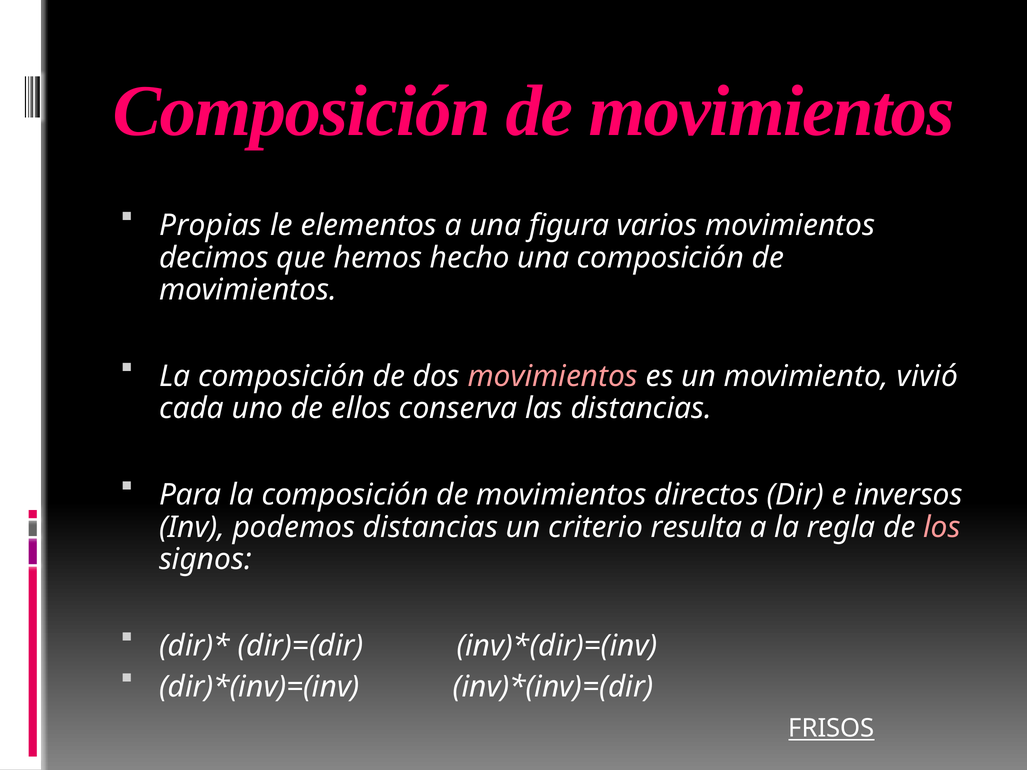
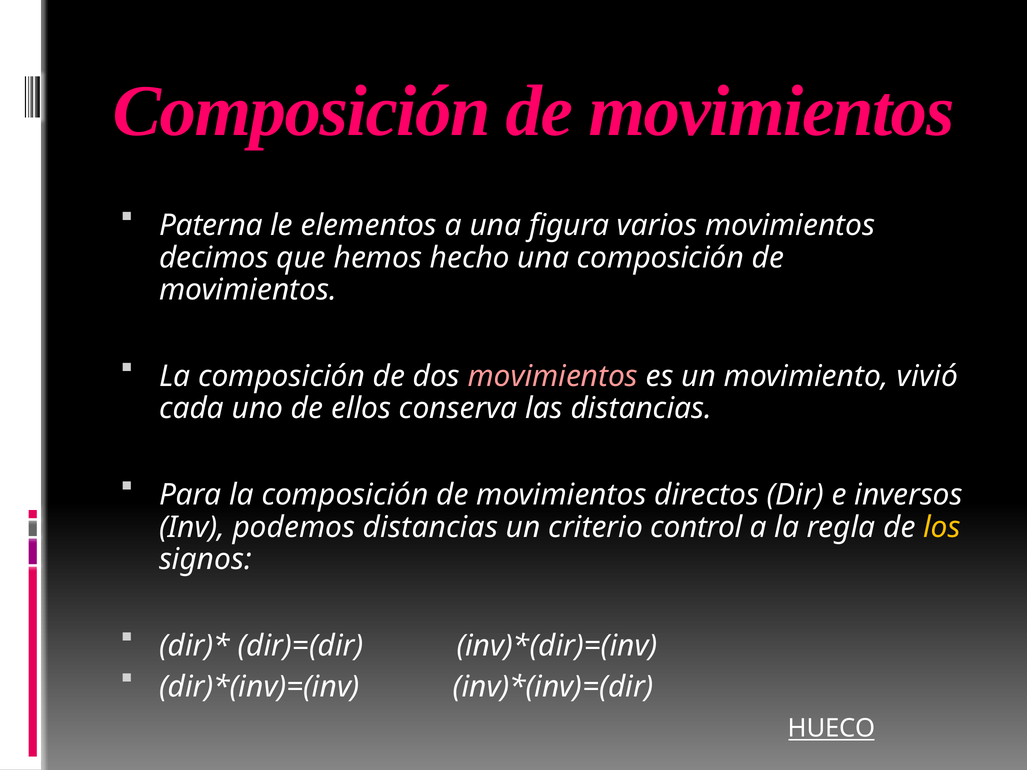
Propias: Propias -> Paterna (211, 225)
resulta: resulta -> control (696, 527)
los colour: pink -> yellow (942, 527)
FRISOS: FRISOS -> HUECO (831, 728)
